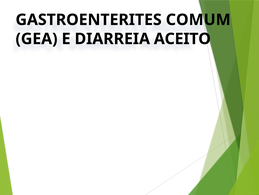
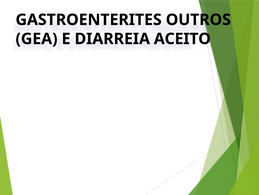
COMUM: COMUM -> OUTROS (198, 20)
